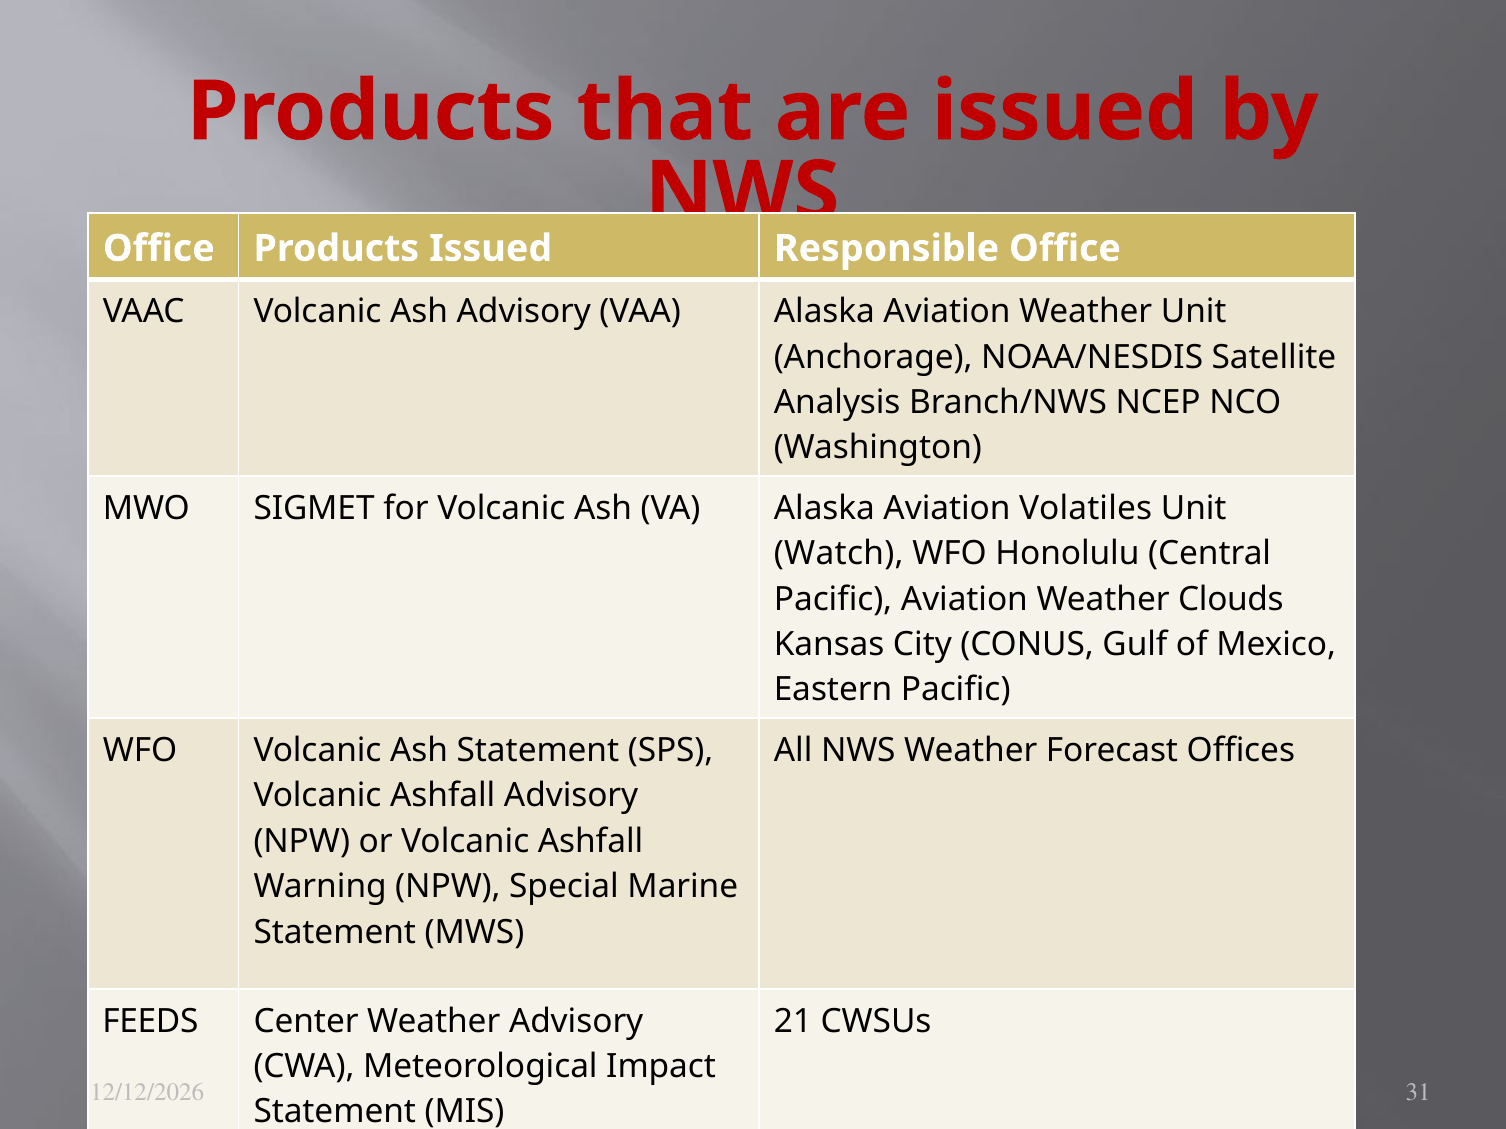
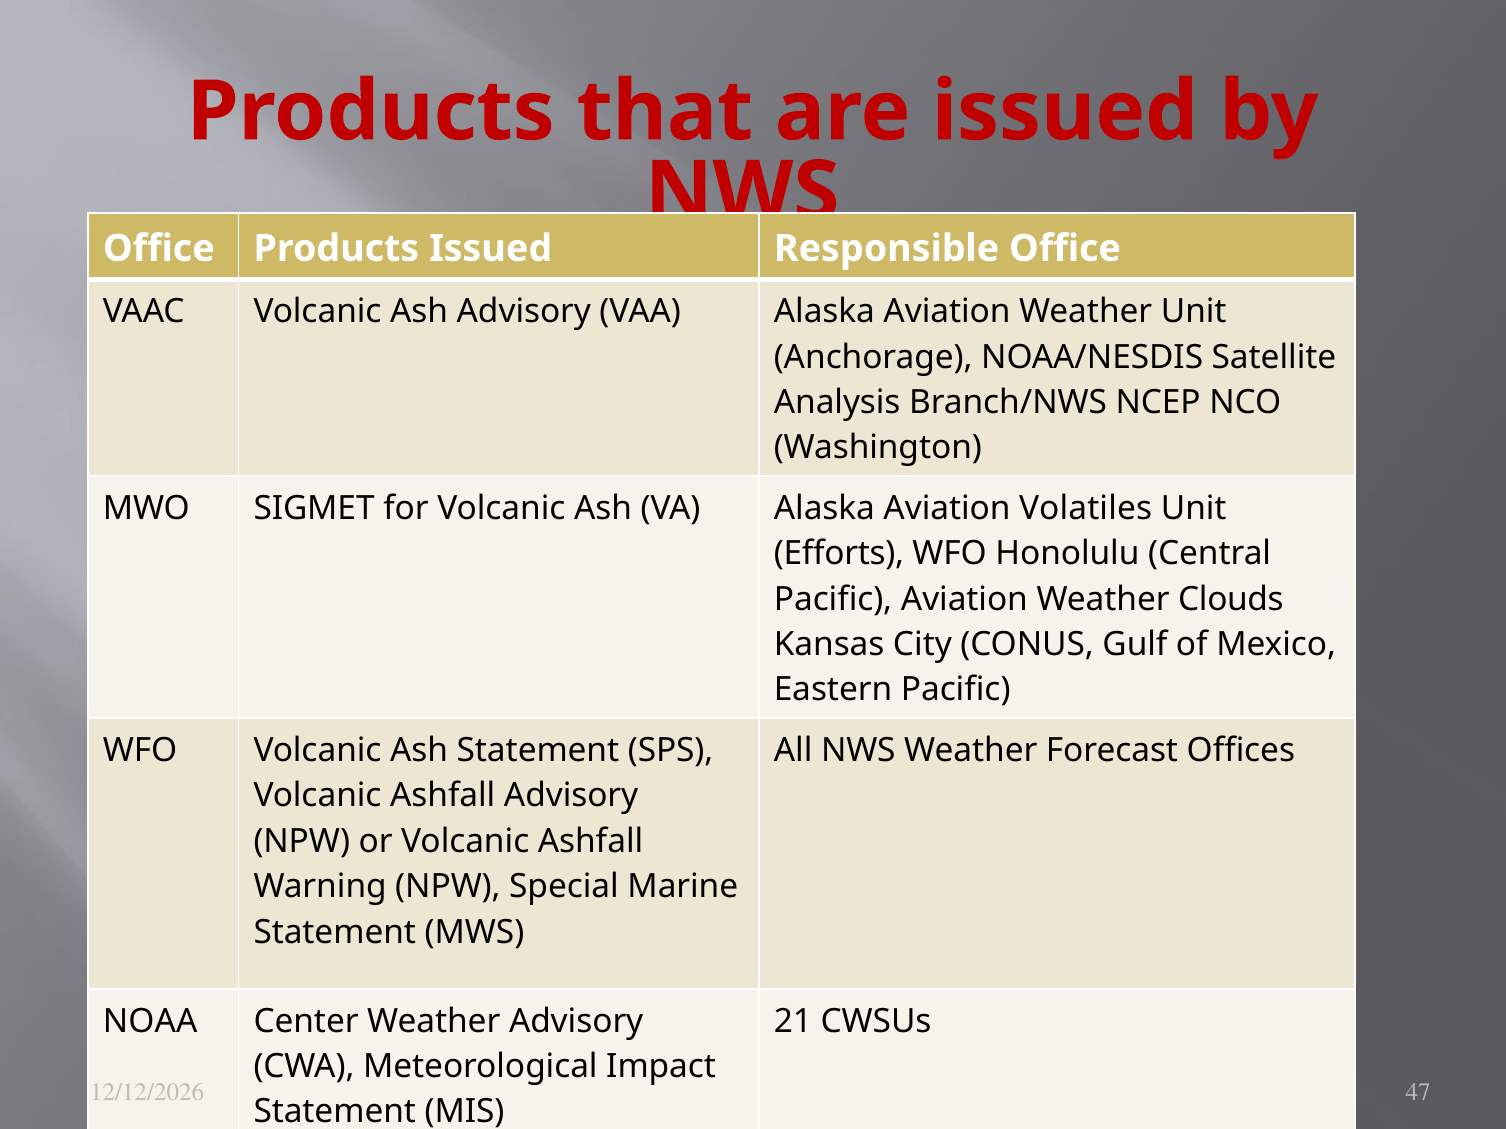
Watch: Watch -> Efforts (839, 554)
FEEDS: FEEDS -> NOAA (150, 1022)
31: 31 -> 47 (1418, 1093)
